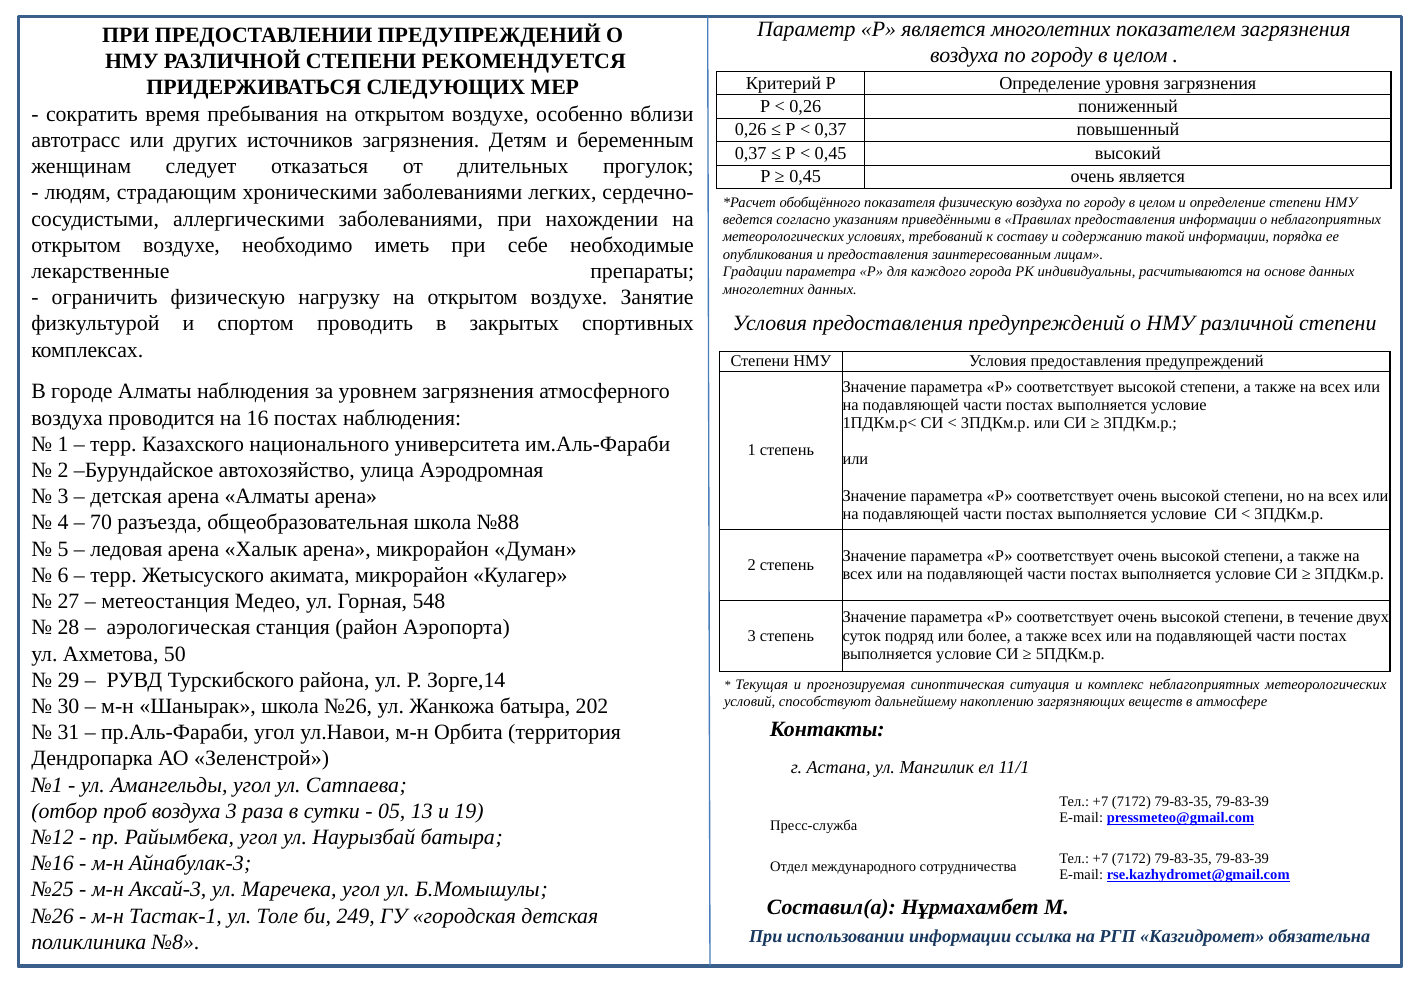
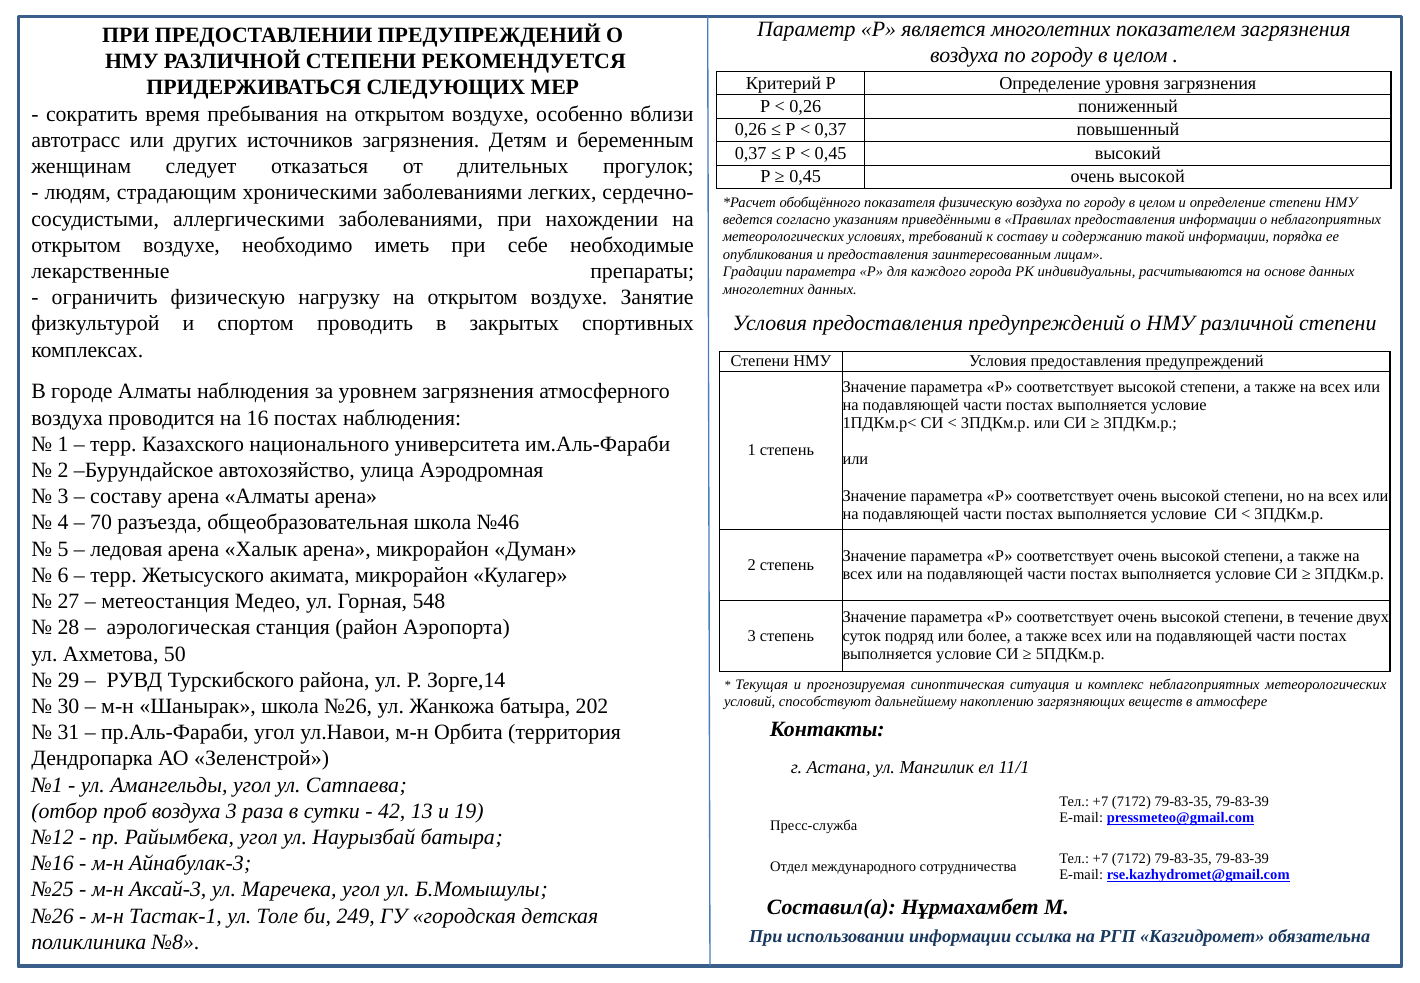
0,45 очень является: является -> высокой (1152, 177)
детская: детская -> составу (126, 497)
№88: №88 -> №46 (498, 523)
05: 05 -> 42 (392, 811)
